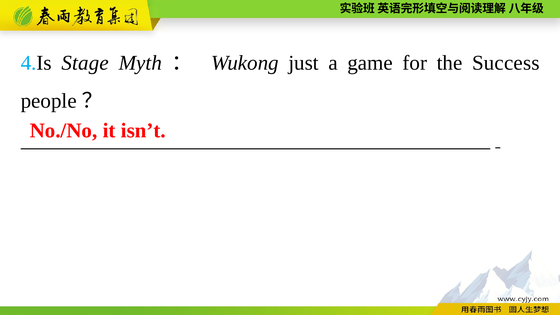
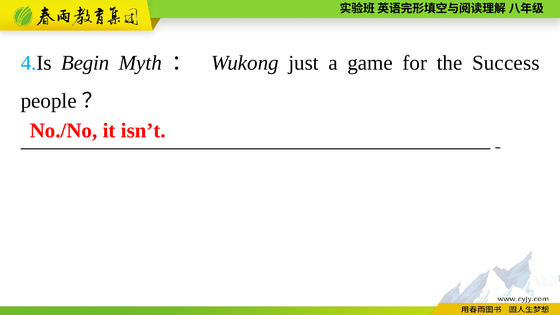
Stage: Stage -> Begin (85, 63)
